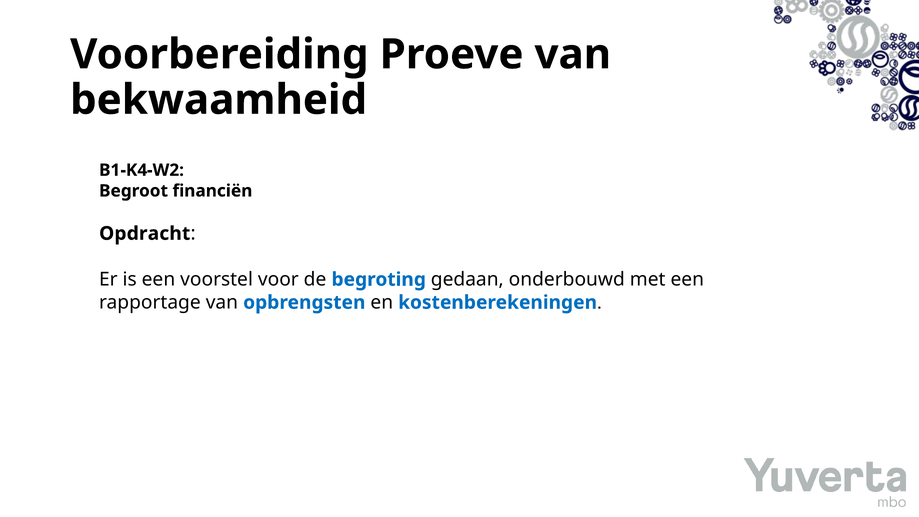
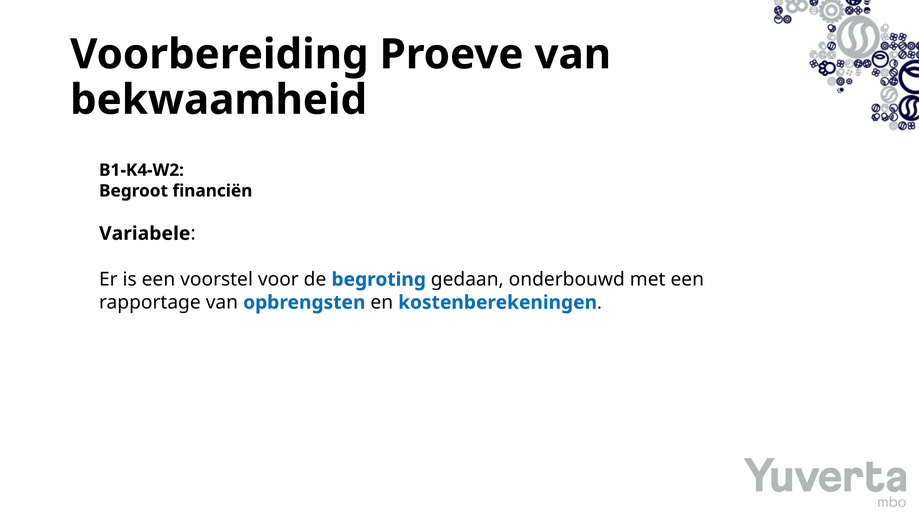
Opdracht: Opdracht -> Variabele (145, 233)
